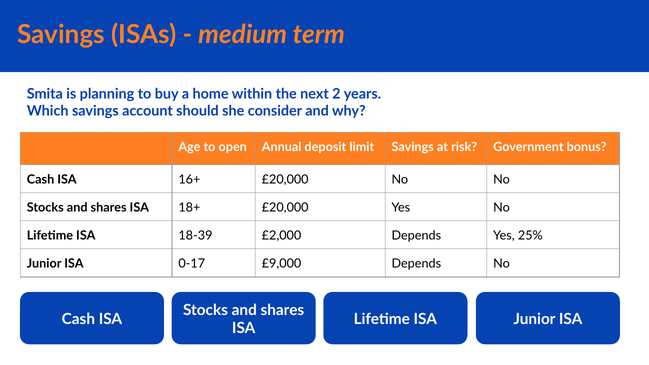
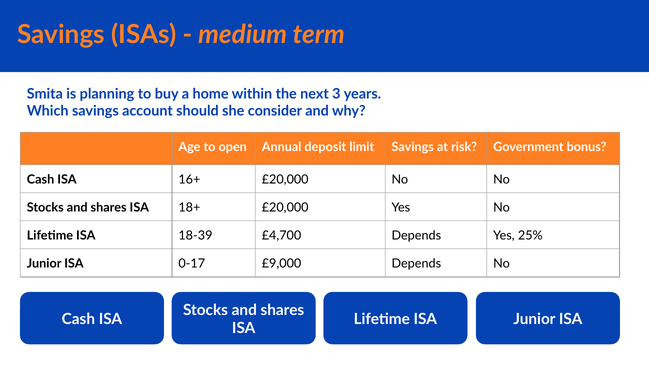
2: 2 -> 3 (336, 94)
£2,000: £2,000 -> £4,700 (282, 236)
